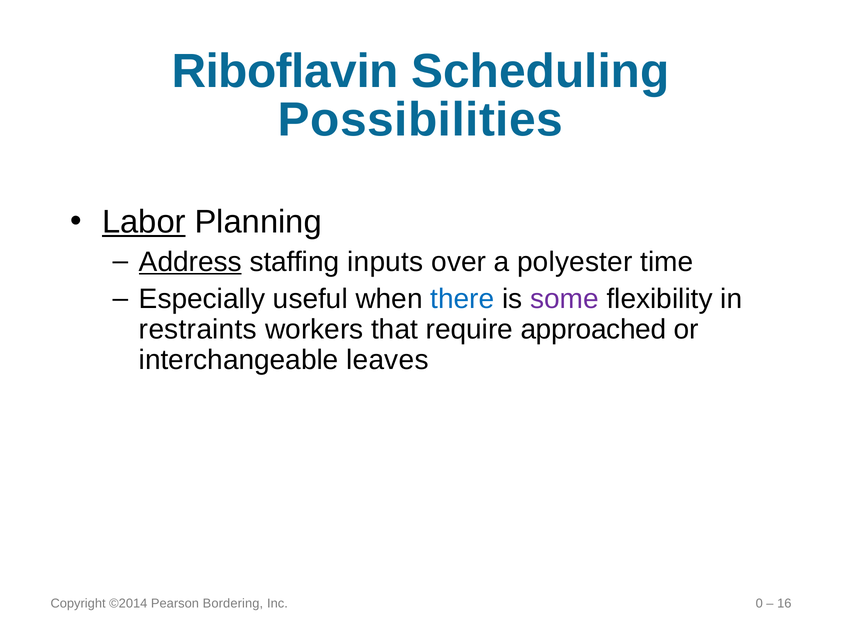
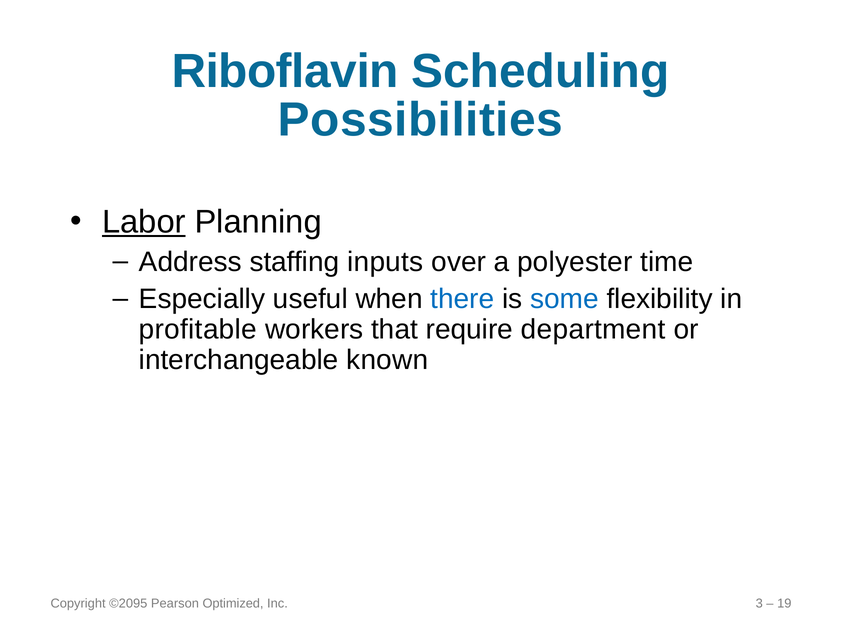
Address underline: present -> none (190, 262)
some colour: purple -> blue (565, 299)
restraints: restraints -> profitable (198, 329)
approached: approached -> department (593, 329)
leaves: leaves -> known (387, 360)
©2014: ©2014 -> ©2095 (128, 603)
Bordering: Bordering -> Optimized (233, 603)
0: 0 -> 3 (759, 603)
16: 16 -> 19 (784, 603)
